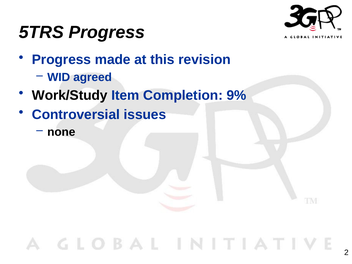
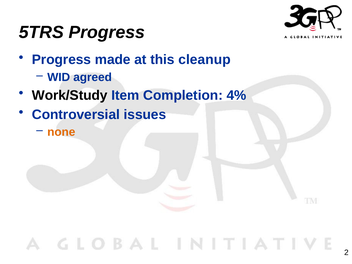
revision: revision -> cleanup (204, 60)
9%: 9% -> 4% (236, 95)
none colour: black -> orange (61, 132)
